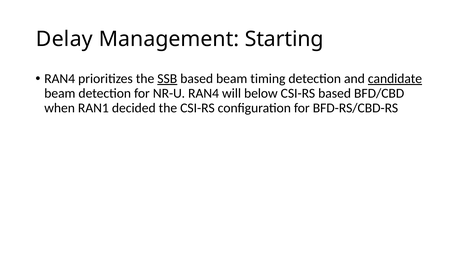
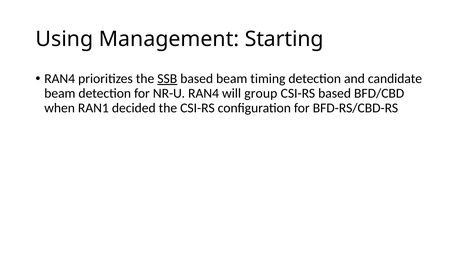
Delay: Delay -> Using (64, 39)
candidate underline: present -> none (395, 79)
below: below -> group (261, 93)
